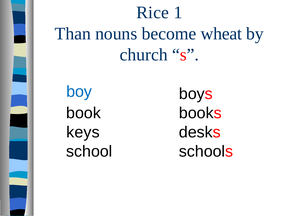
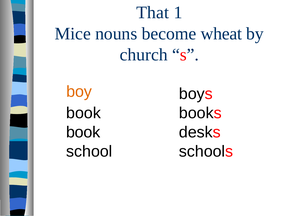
Rice: Rice -> That (153, 13)
Than: Than -> Mice (73, 34)
boy colour: blue -> orange (79, 92)
keys: keys -> book (83, 132)
